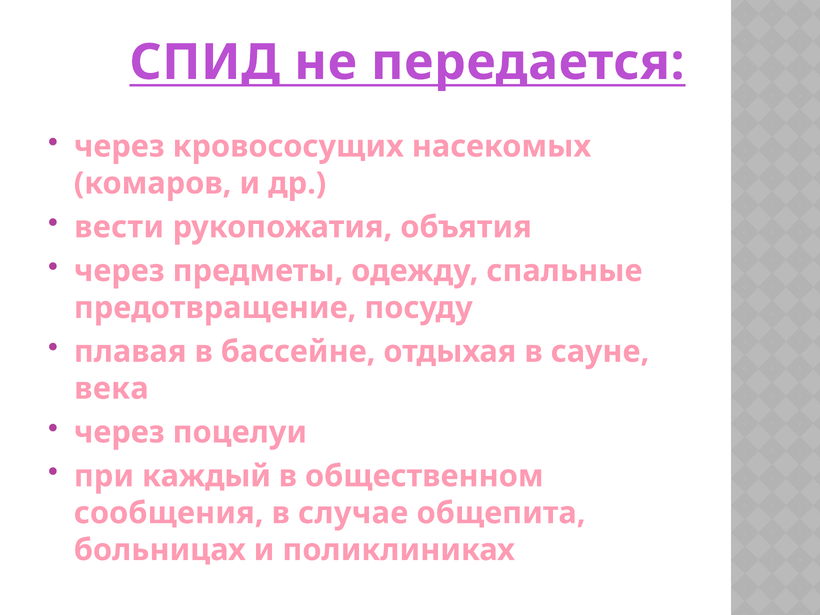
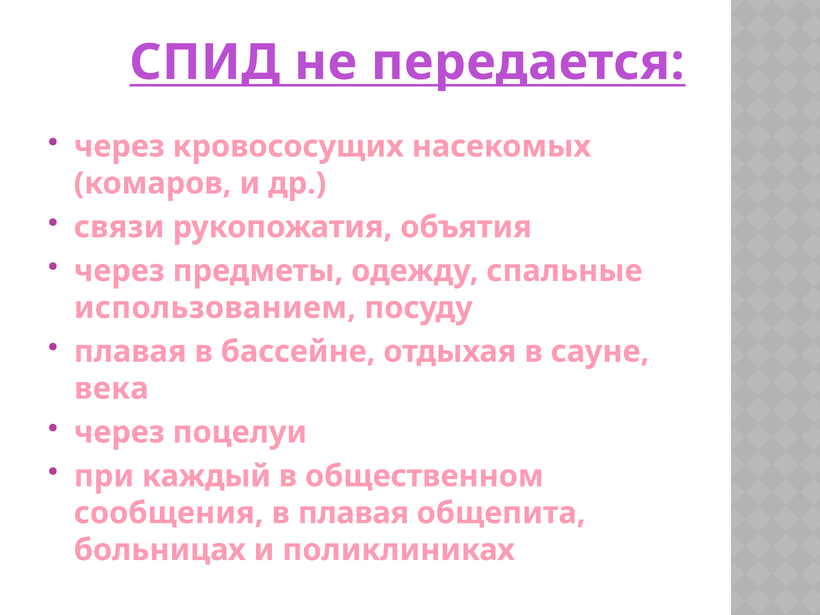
вести: вести -> связи (119, 227)
предотвращение: предотвращение -> использованием (215, 308)
в случае: случае -> плавая (353, 513)
